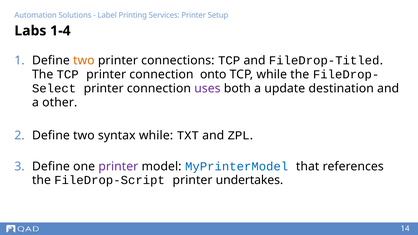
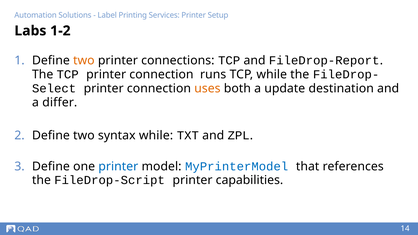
1-4: 1-4 -> 1-2 (60, 31)
FileDrop-Titled: FileDrop-Titled -> FileDrop-Report (324, 61)
onto: onto -> runs (213, 75)
uses colour: purple -> orange (207, 88)
other: other -> differ (60, 102)
printer colour: purple -> blue (118, 166)
undertakes: undertakes -> capabilities (249, 180)
